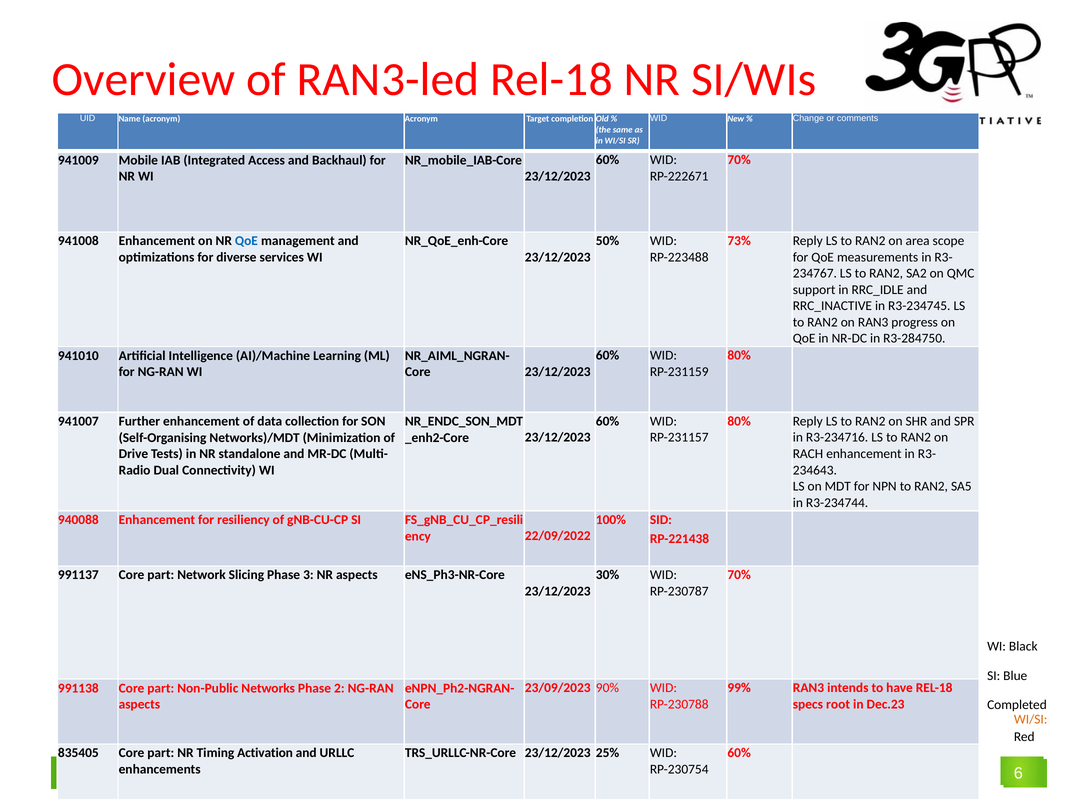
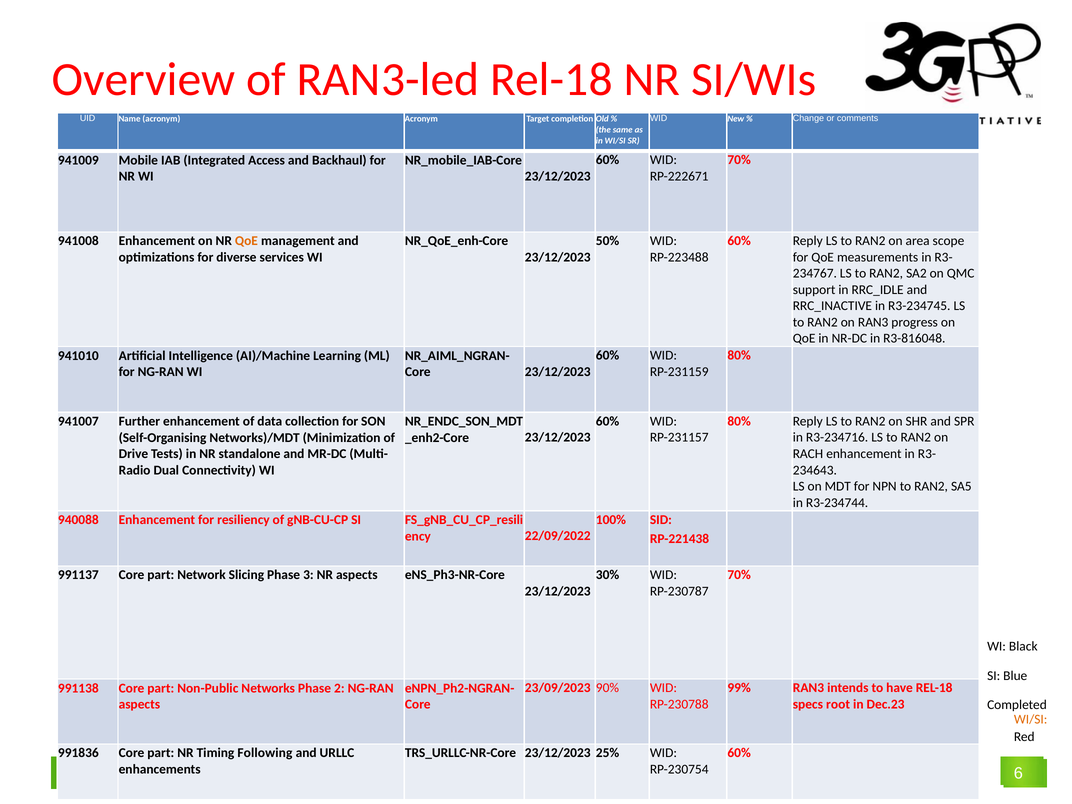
73%: 73% -> 60% (739, 241)
QoE colour: blue -> orange (246, 241)
R3-284750: R3-284750 -> R3-816048 (914, 339)
835405: 835405 -> 991836 (78, 753)
Activation: Activation -> Following (265, 753)
